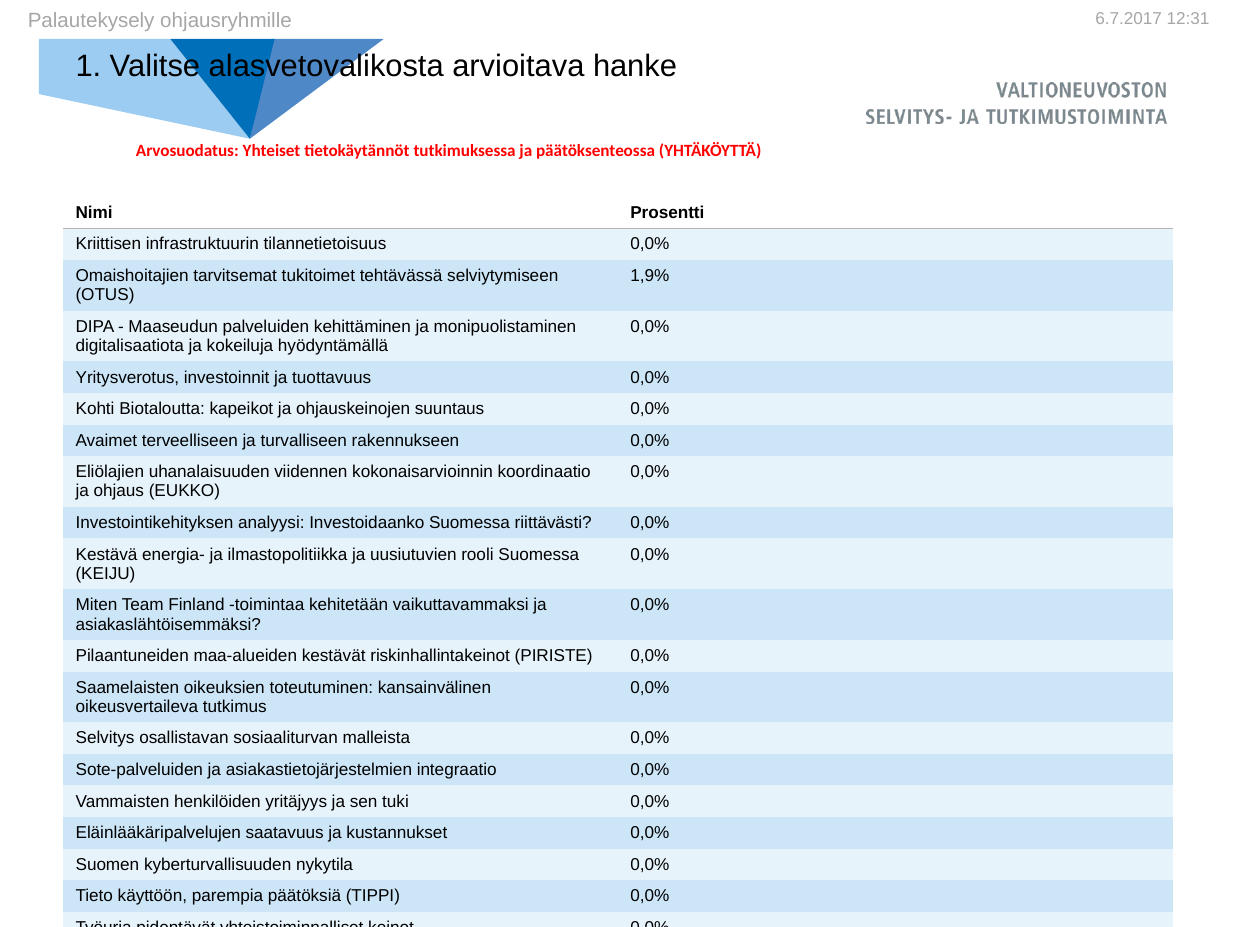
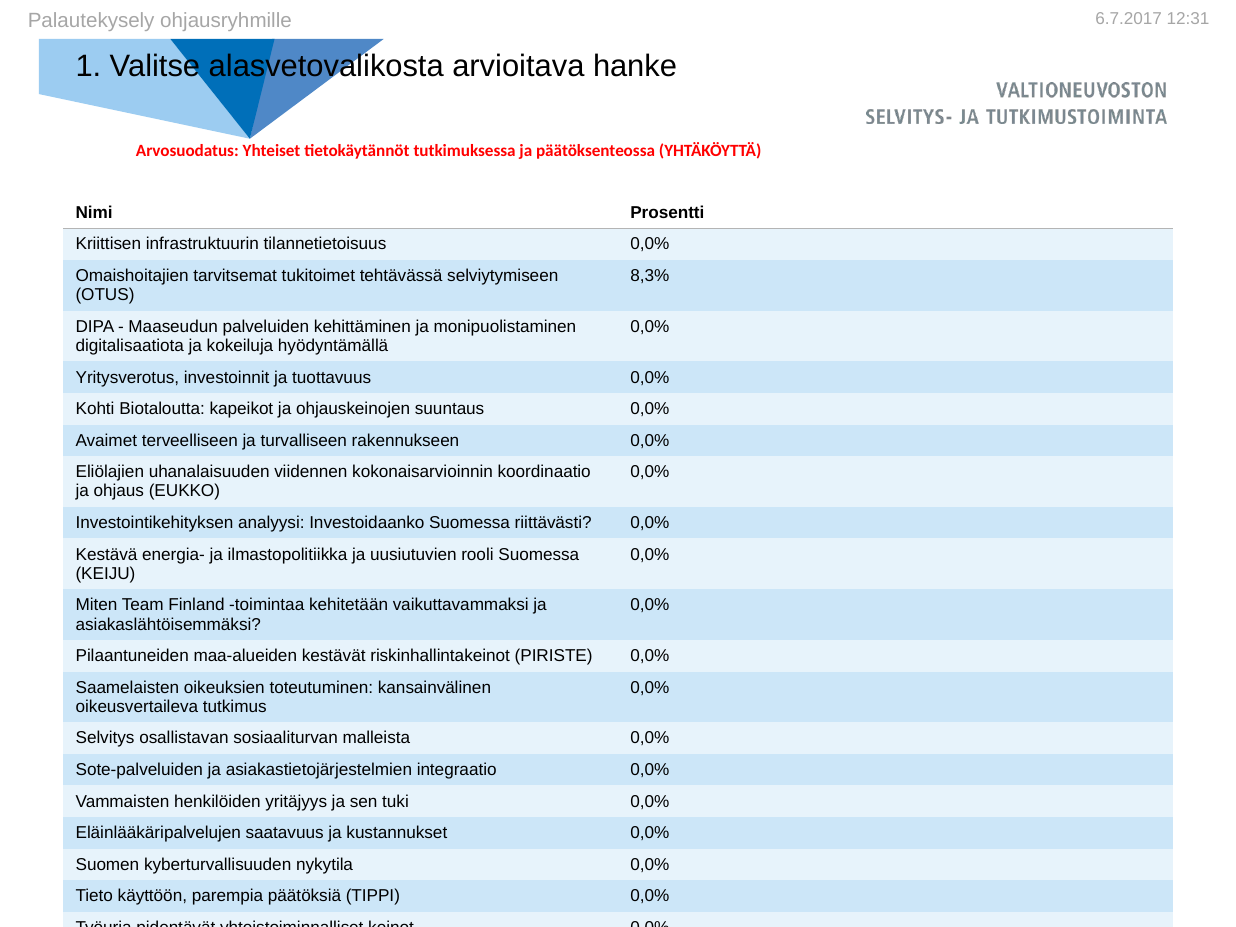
1,9%: 1,9% -> 8,3% (650, 276)
